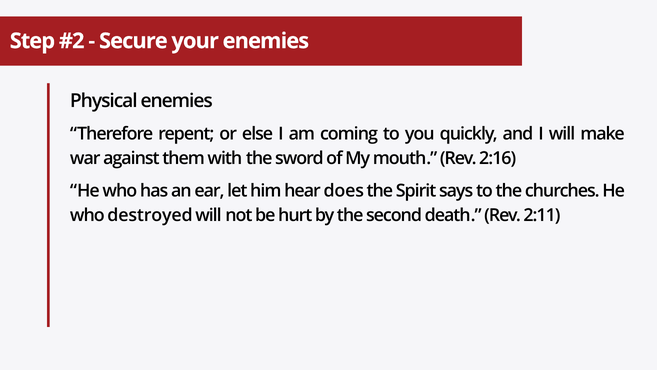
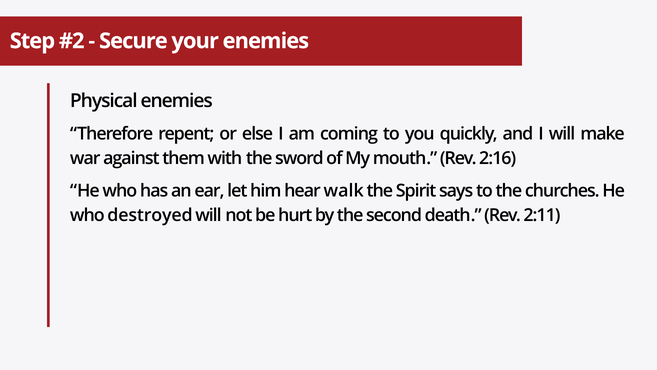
does: does -> walk (344, 191)
